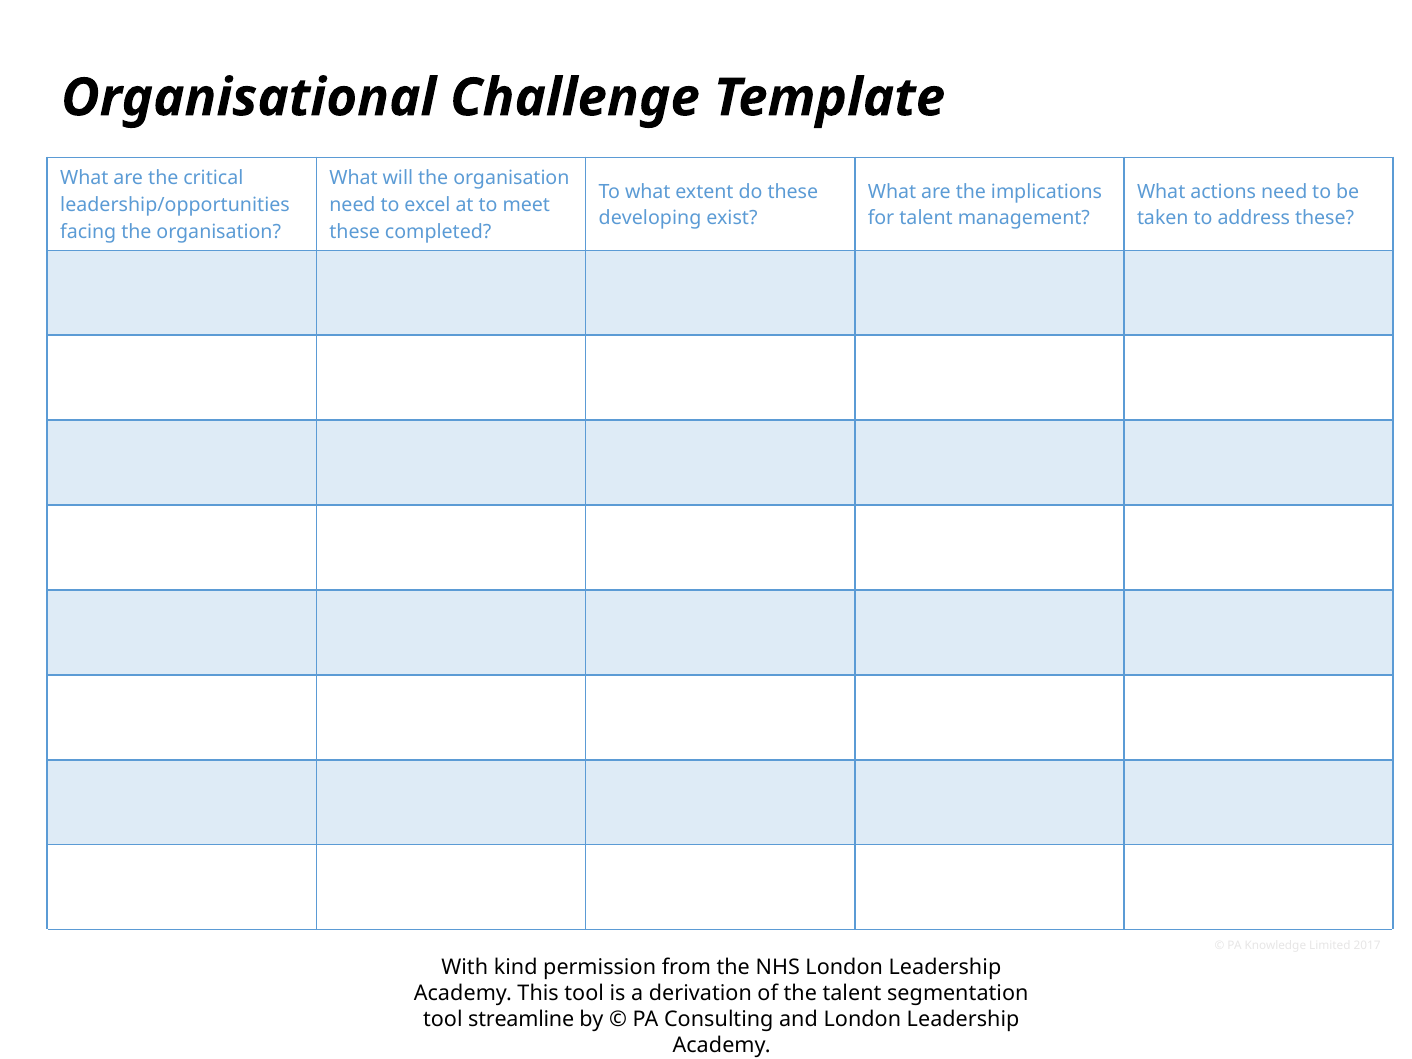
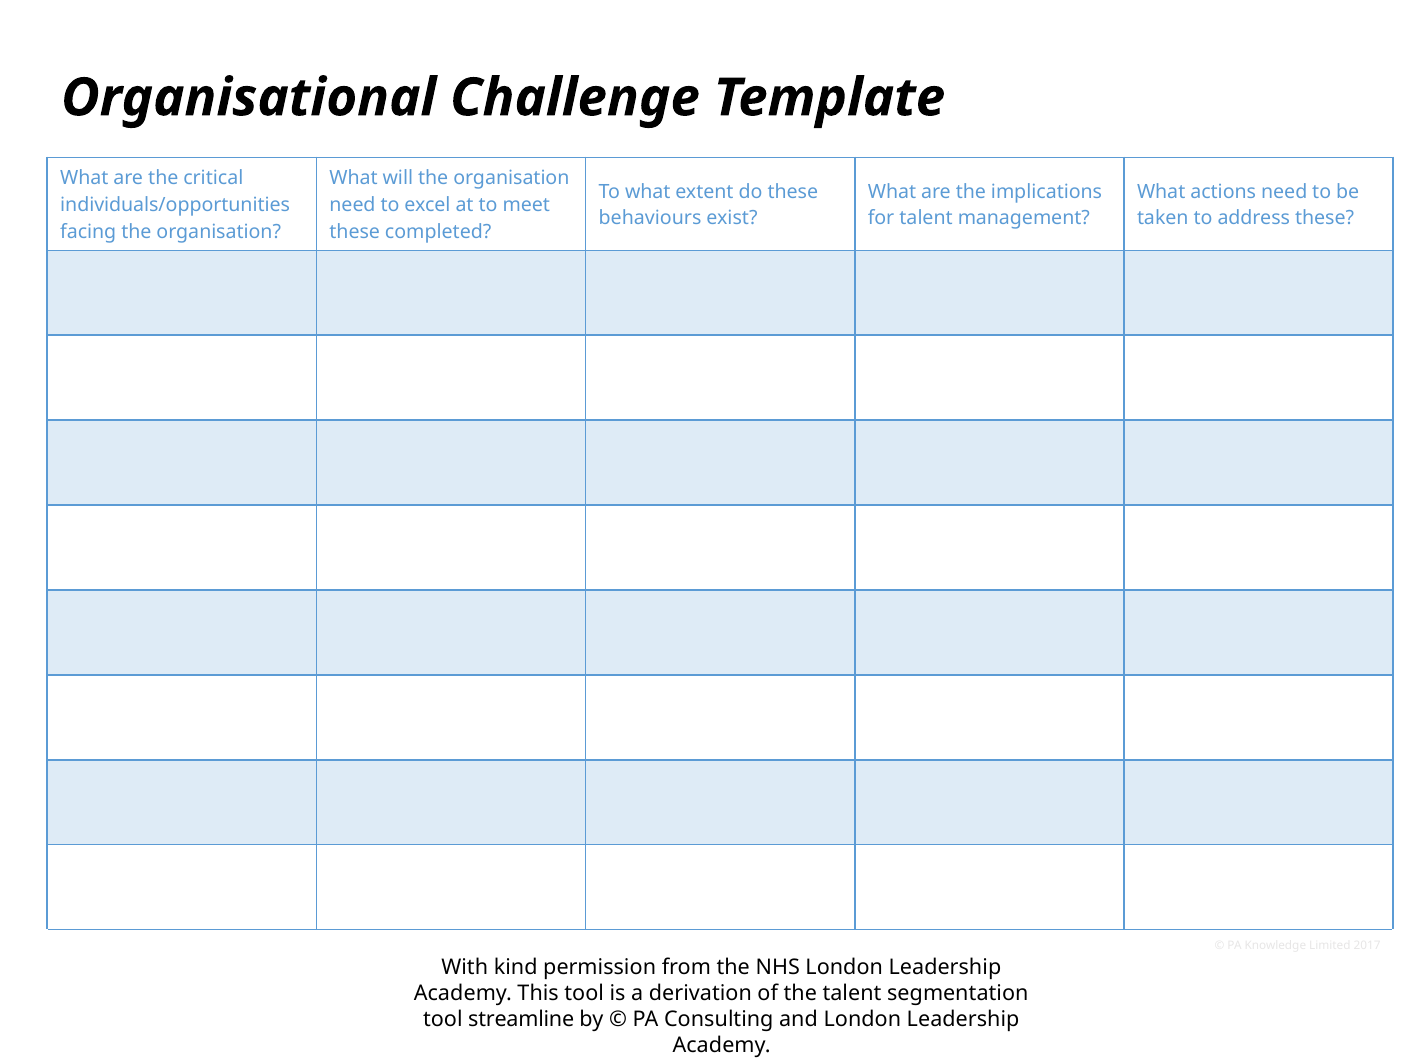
leadership/opportunities: leadership/opportunities -> individuals/opportunities (175, 205)
developing: developing -> behaviours (650, 218)
